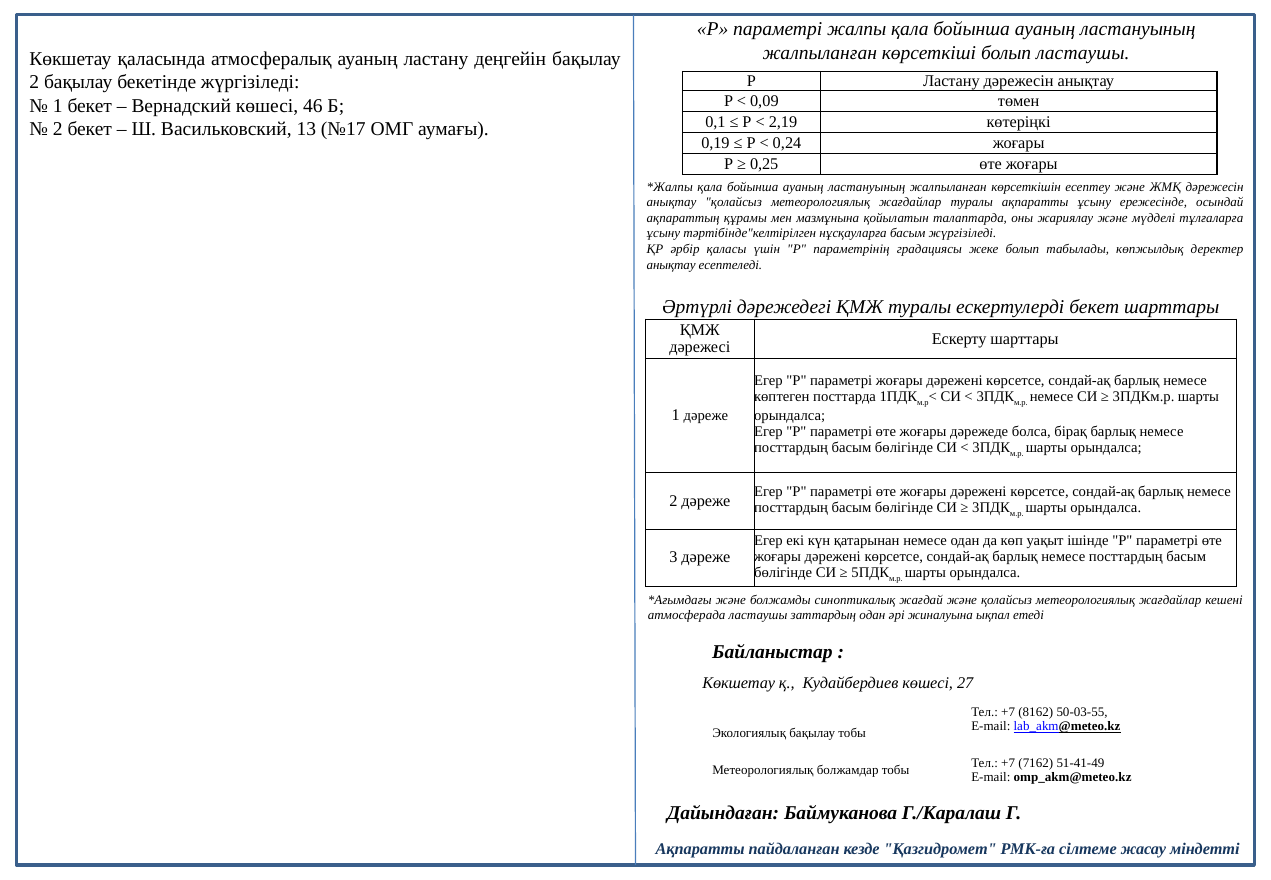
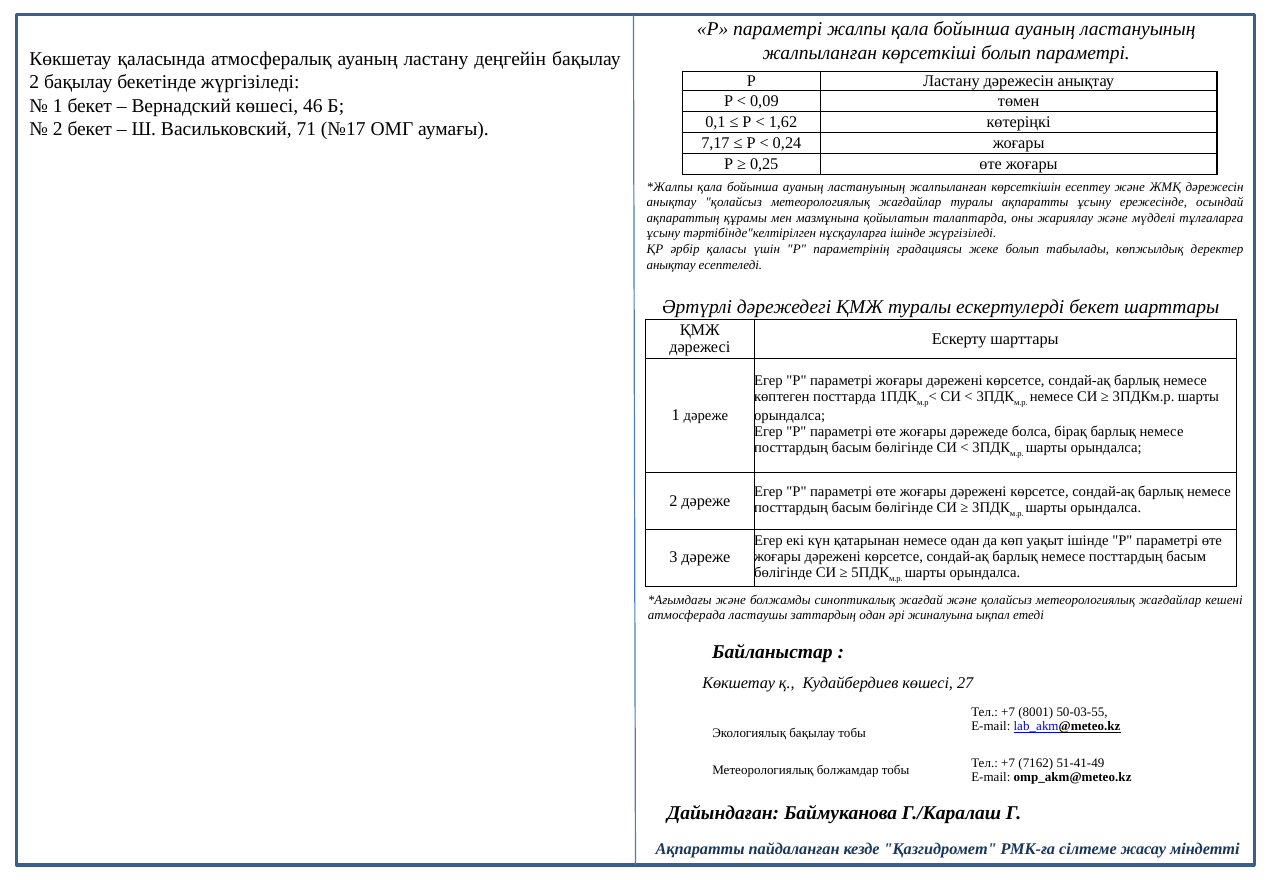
болып ластаушы: ластаушы -> параметрі (1083, 53)
2,19: 2,19 -> 1,62 (783, 122)
13: 13 -> 71 (306, 129)
0,19: 0,19 -> 7,17 (715, 143)
нұсқауларға басым: басым -> ішінде (908, 234)
8162: 8162 -> 8001 (1036, 712)
